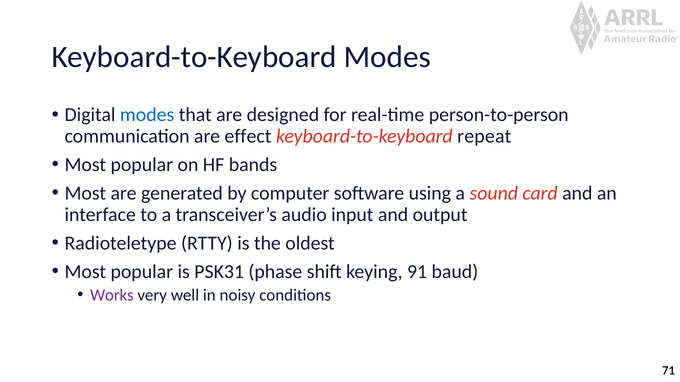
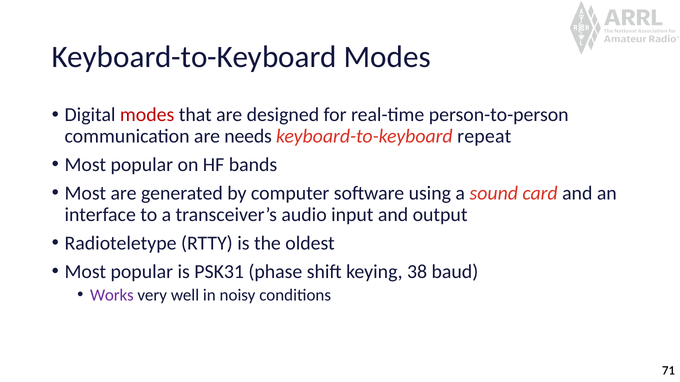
modes colour: blue -> red (147, 115)
effect: effect -> needs (248, 136)
91: 91 -> 38 (417, 272)
